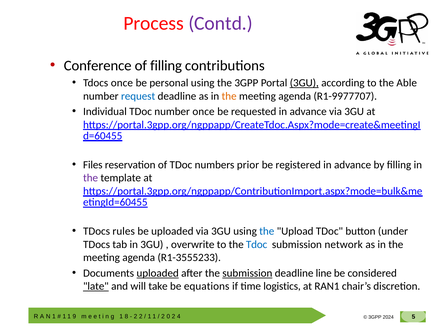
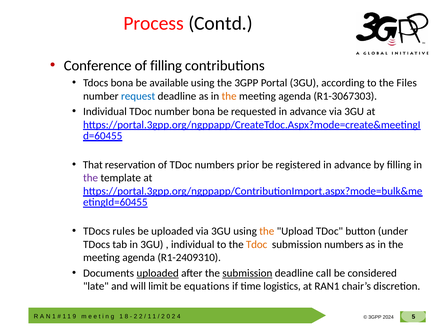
Contd colour: purple -> black (221, 23)
Tdocs once: once -> bona (122, 83)
personal: personal -> available (169, 83)
3GU underline: present -> none (304, 83)
Able: Able -> Files (407, 83)
R1-9977707: R1-9977707 -> R1-3067303 (345, 96)
number once: once -> bona (204, 111)
Files: Files -> That (93, 165)
the colour: blue -> orange (267, 231)
overwrite: overwrite -> individual (193, 244)
Tdoc colour: blue -> orange (257, 244)
submission network: network -> numbers (344, 244)
R1-3555233: R1-3555233 -> R1-2409310 (189, 257)
line: line -> call (324, 273)
late underline: present -> none (96, 286)
take: take -> limit (158, 286)
